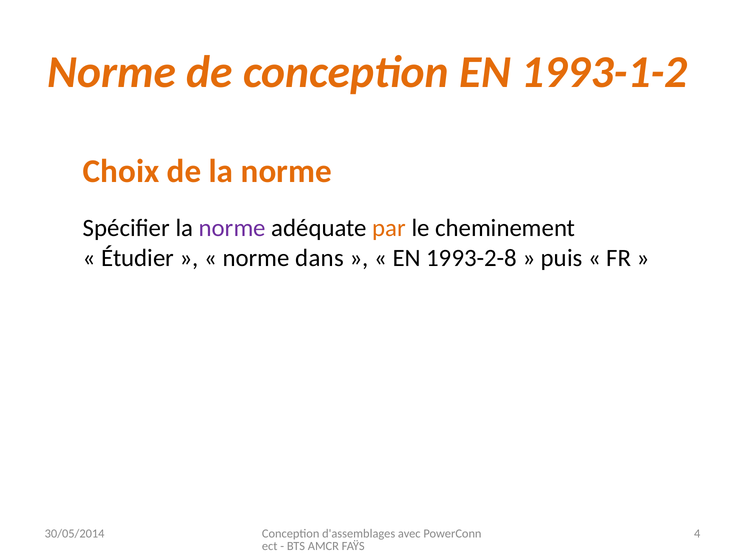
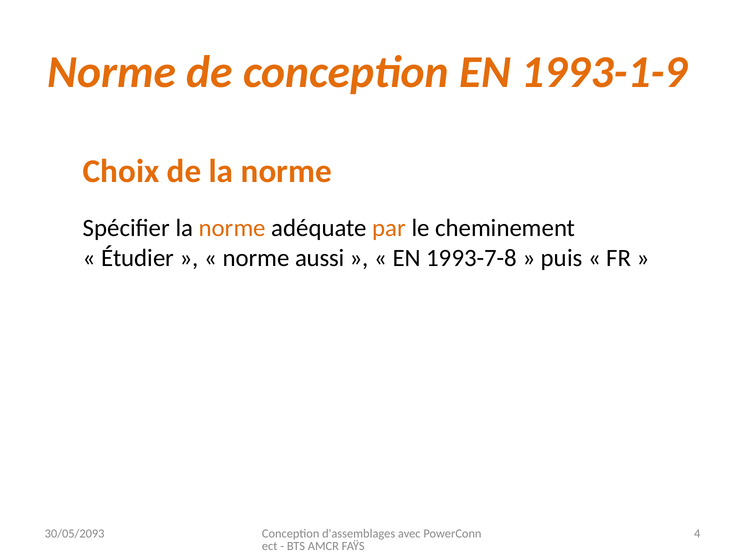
1993-1-2: 1993-1-2 -> 1993-1-9 (604, 72)
norme colour: purple -> orange (232, 228)
dans: dans -> aussi (320, 258)
1993-2-8: 1993-2-8 -> 1993-7-8 (472, 258)
30/05/2014: 30/05/2014 -> 30/05/2093 (75, 534)
